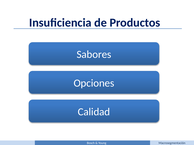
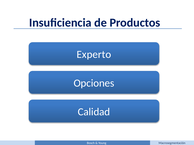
Sabores: Sabores -> Experto (94, 55)
